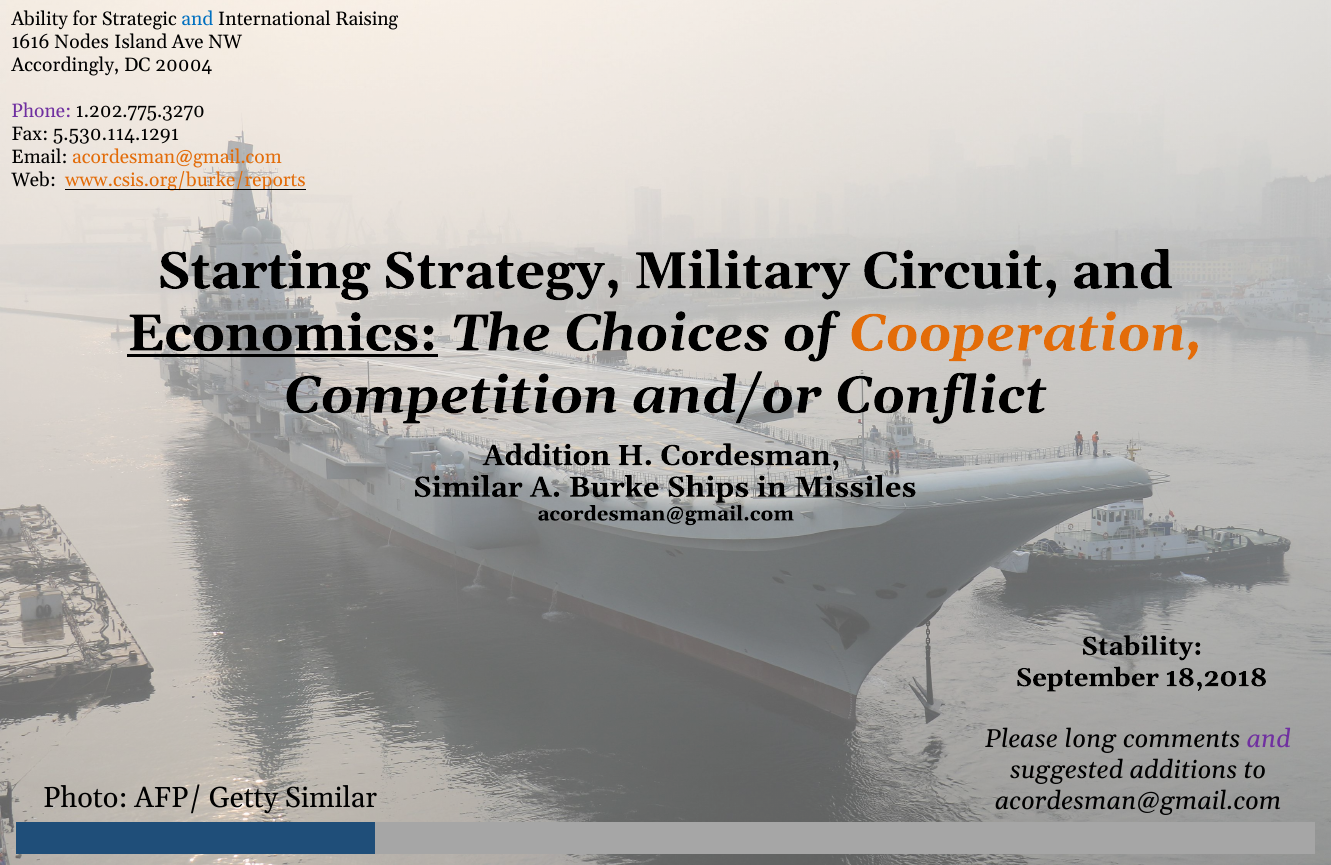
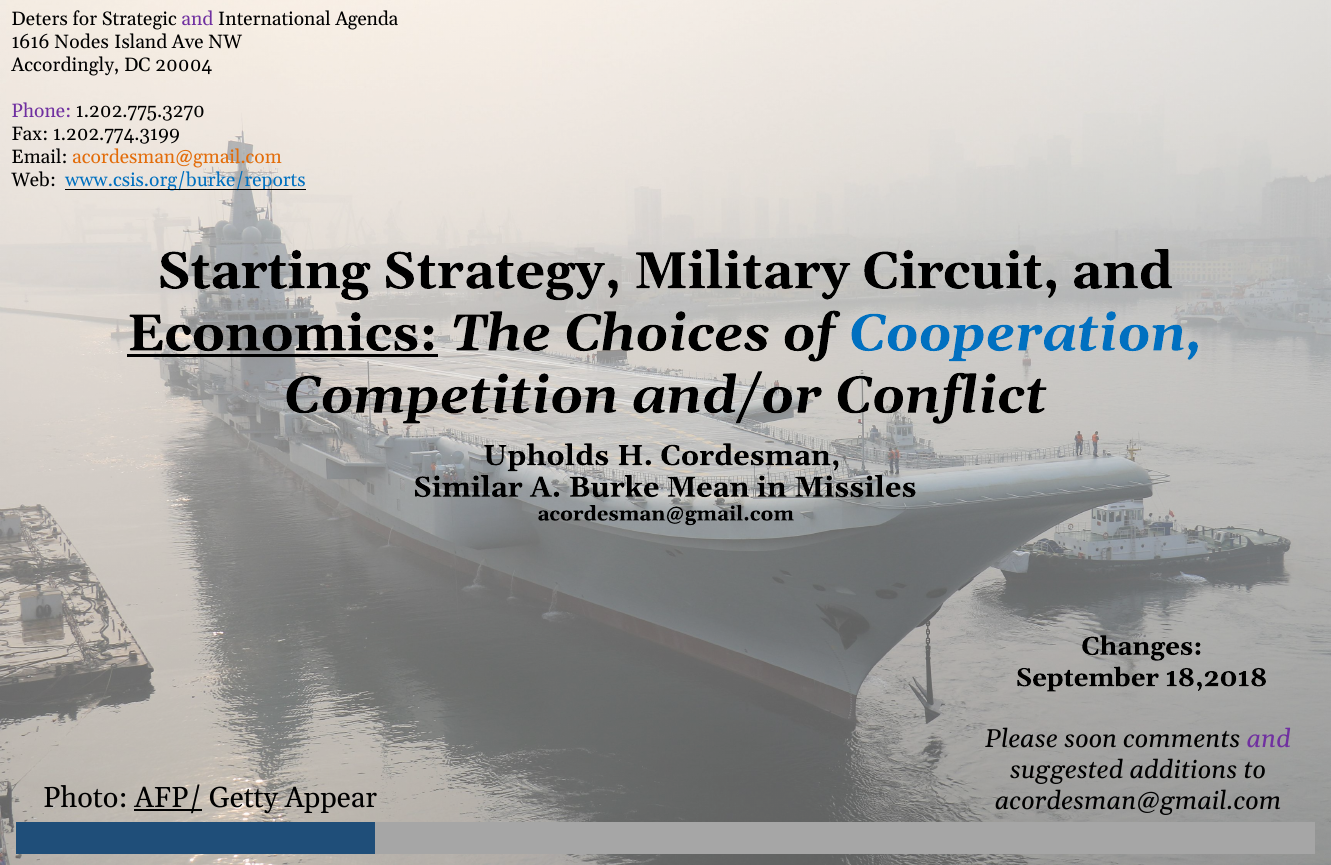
Ability: Ability -> Deters (40, 19)
and colour: blue -> purple (197, 19)
Raising: Raising -> Agenda (367, 19)
5.530.114.1291: 5.530.114.1291 -> 1.202.774.3199 (116, 135)
www.csis.org/burke/reports colour: orange -> blue (186, 181)
Cooperation colour: orange -> blue (1026, 334)
Addition: Addition -> Upholds (546, 456)
Ships: Ships -> Mean (708, 488)
Stability: Stability -> Changes (1142, 647)
long: long -> soon (1091, 740)
AFP/ underline: none -> present (168, 798)
Getty Similar: Similar -> Appear (331, 798)
